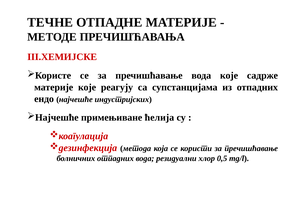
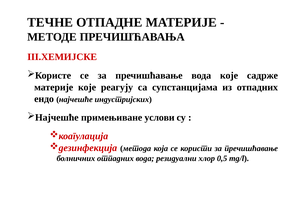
ћелија: ћелија -> услови (159, 117)
